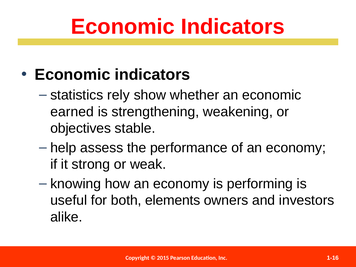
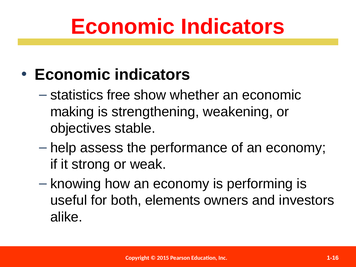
rely: rely -> free (119, 95)
earned: earned -> making (72, 112)
